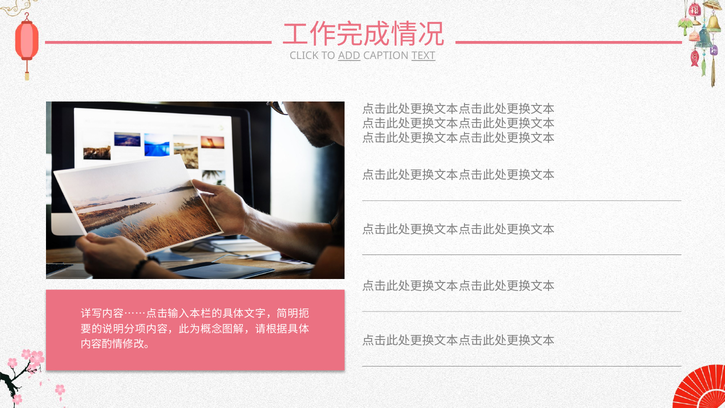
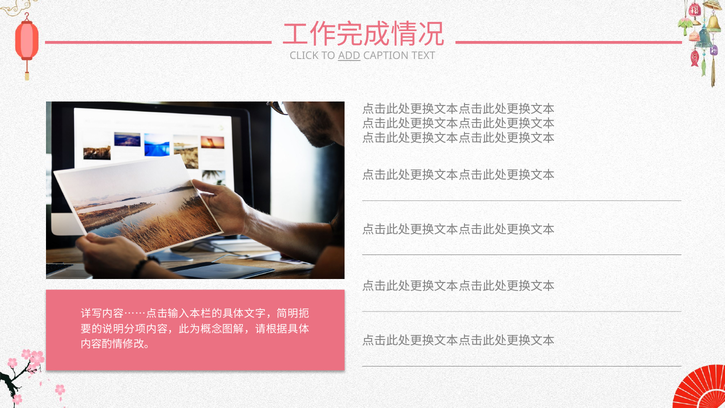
TEXT underline: present -> none (423, 56)
